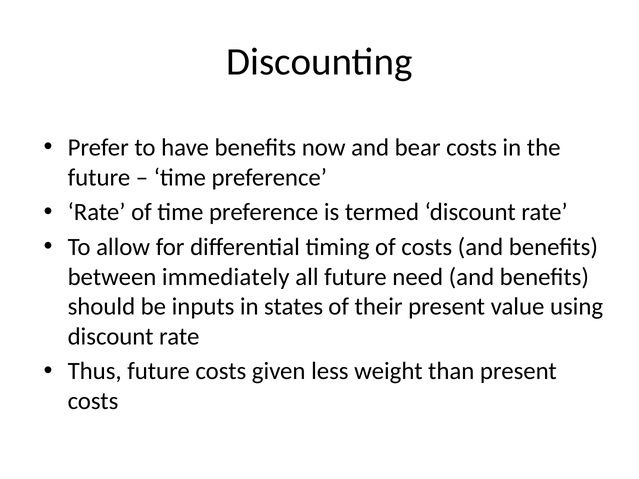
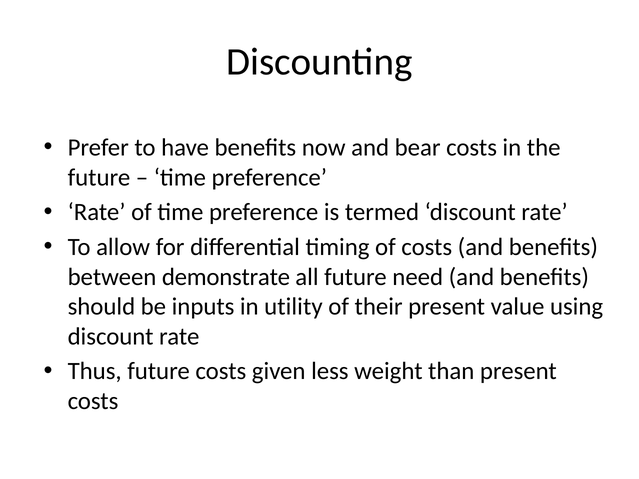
immediately: immediately -> demonstrate (226, 277)
states: states -> utility (293, 307)
